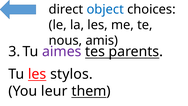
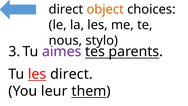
object colour: blue -> orange (105, 9)
amis: amis -> stylo (102, 40)
stylos: stylos -> direct (71, 74)
